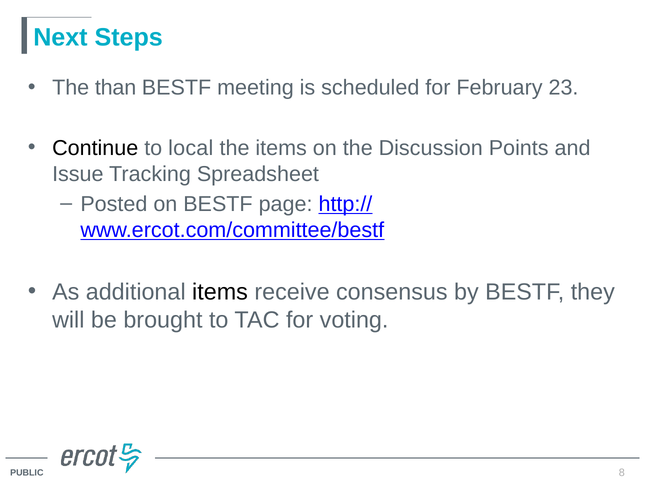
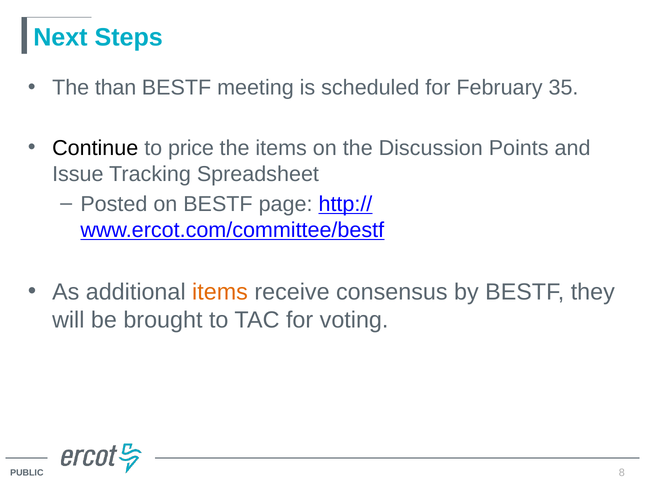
23: 23 -> 35 (564, 88)
local: local -> price (191, 148)
items colour: black -> orange (220, 292)
